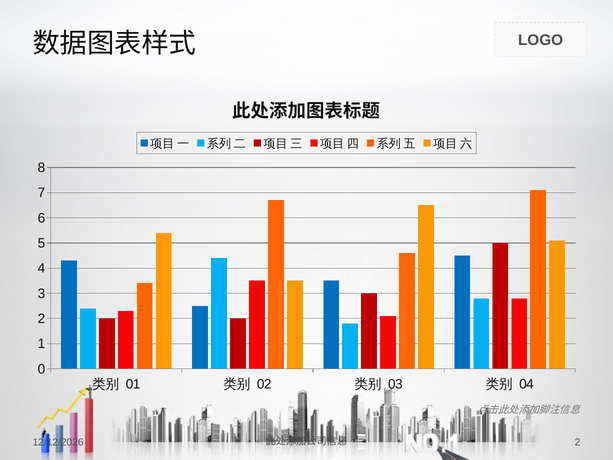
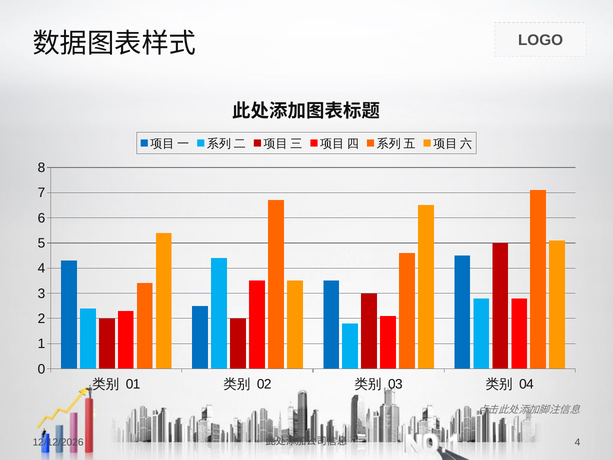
2: 2 -> 4 (578, 442)
